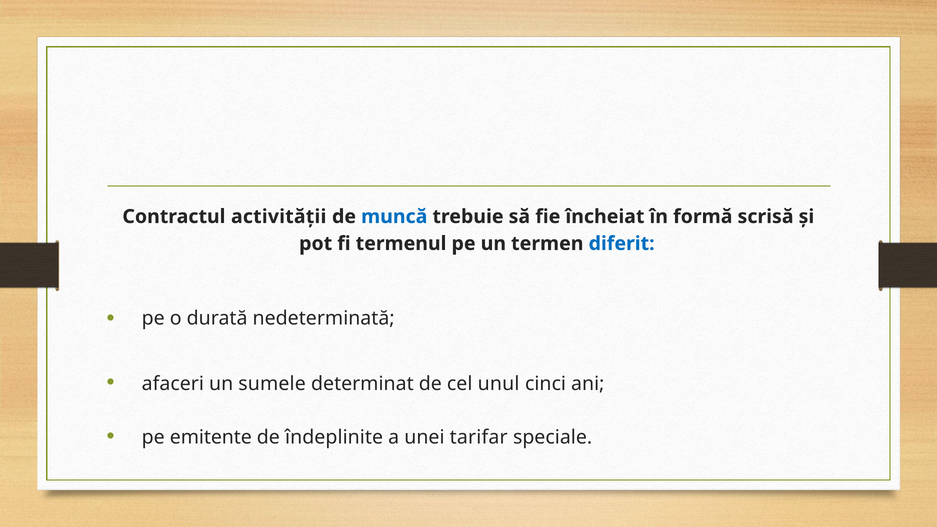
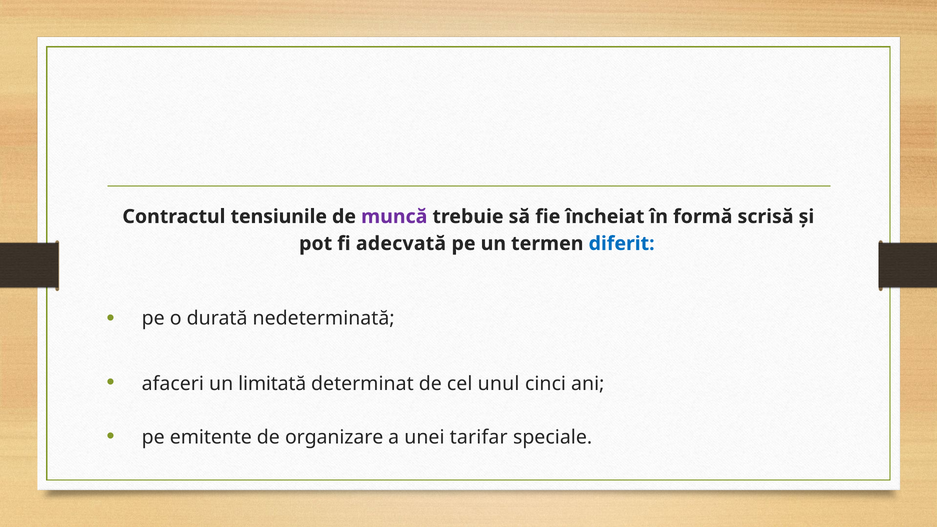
activităţii: activităţii -> tensiunile (279, 217)
muncă colour: blue -> purple (394, 217)
termenul: termenul -> adecvată (401, 244)
sumele: sumele -> limitată (272, 384)
îndeplinite: îndeplinite -> organizare (334, 437)
